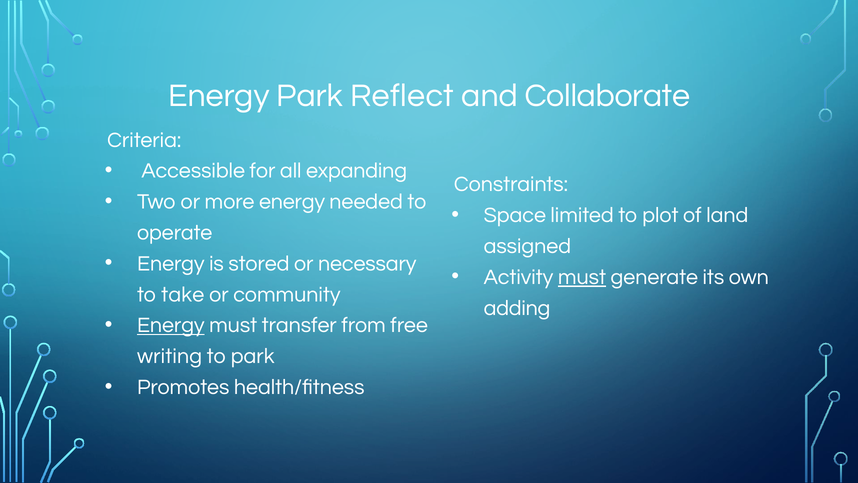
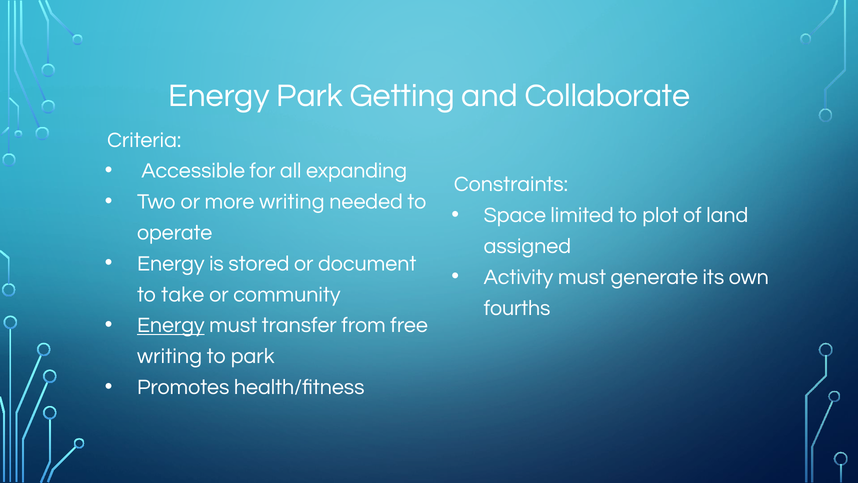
Reflect: Reflect -> Getting (402, 95)
more energy: energy -> writing (292, 202)
necessary: necessary -> document (367, 263)
must underline: present -> none (582, 277)
adding: adding -> fourths (517, 308)
